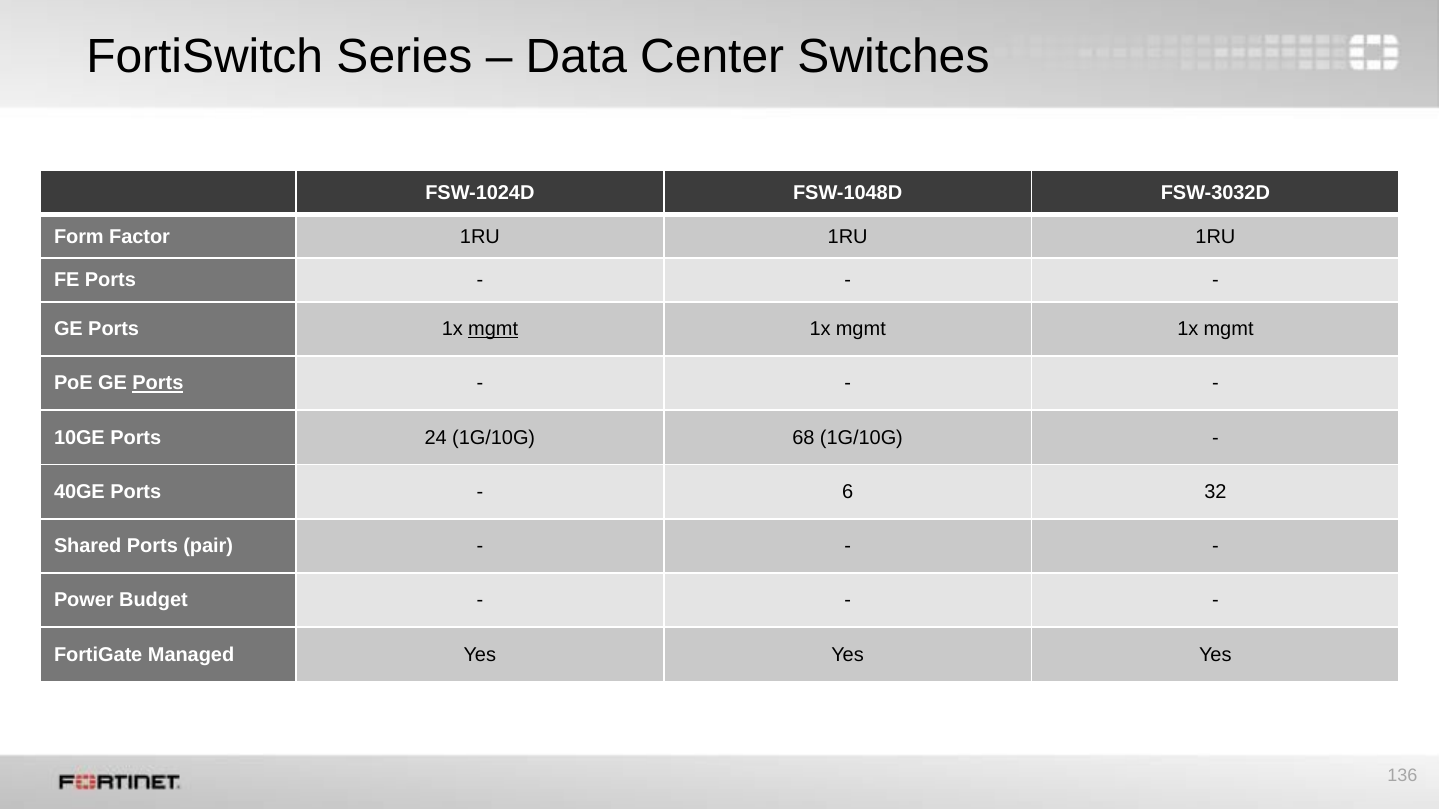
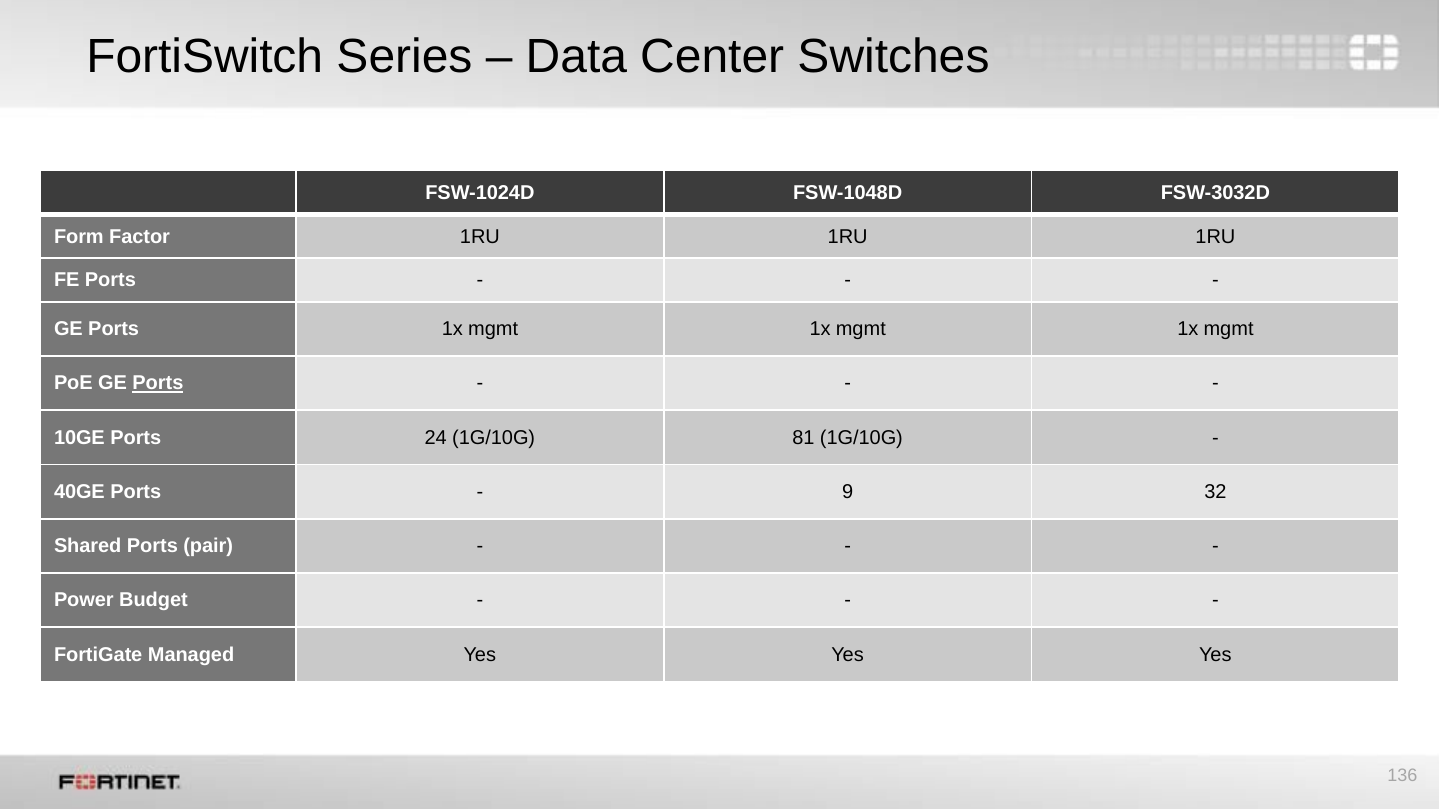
mgmt underline: present -> none (493, 329)
68: 68 -> 81 (803, 438)
6: 6 -> 9 (848, 492)
